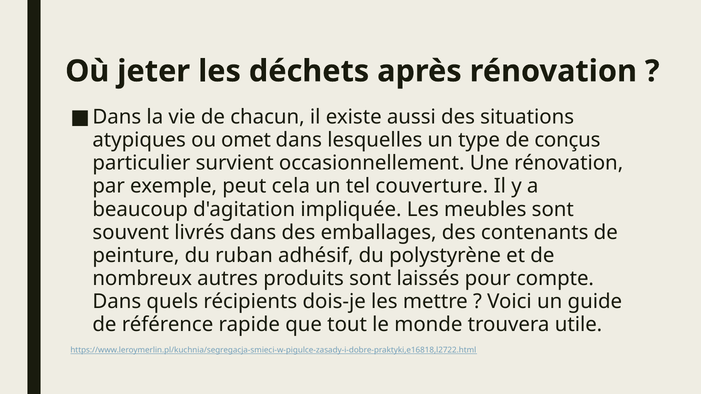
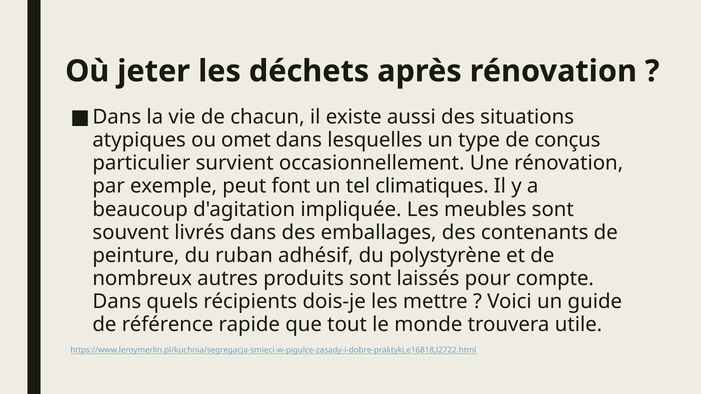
cela: cela -> font (291, 186)
couverture: couverture -> climatiques (432, 186)
